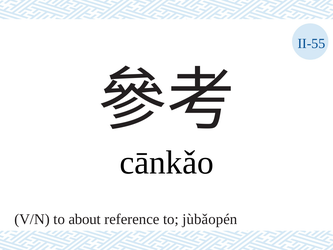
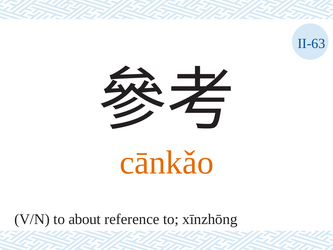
II-55: II-55 -> II-63 (311, 44)
cānkǎo colour: black -> orange (167, 163)
jùbǎopén: jùbǎopén -> xīnzhōng (210, 219)
